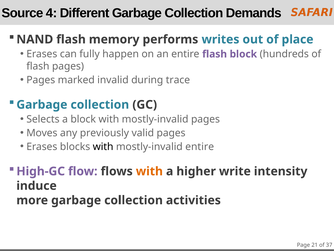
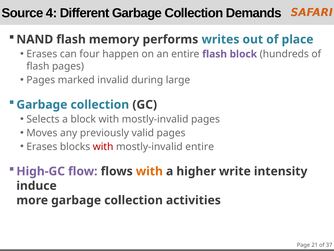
fully: fully -> four (90, 54)
trace: trace -> large (178, 80)
with colour: black -> red (103, 146)
